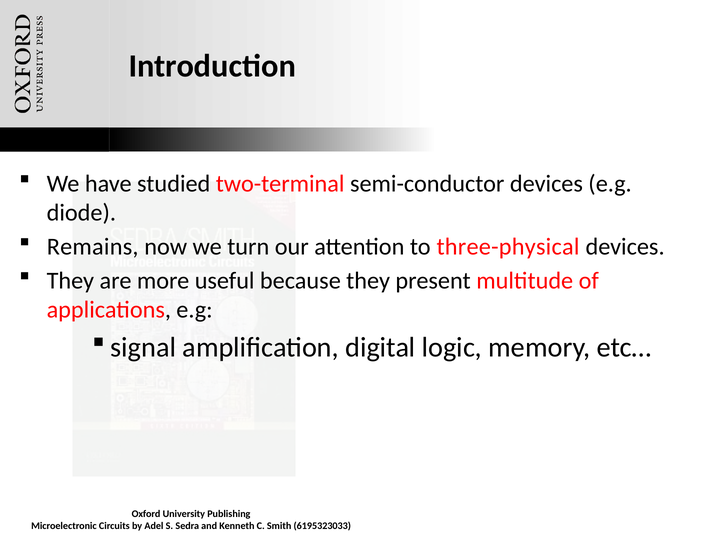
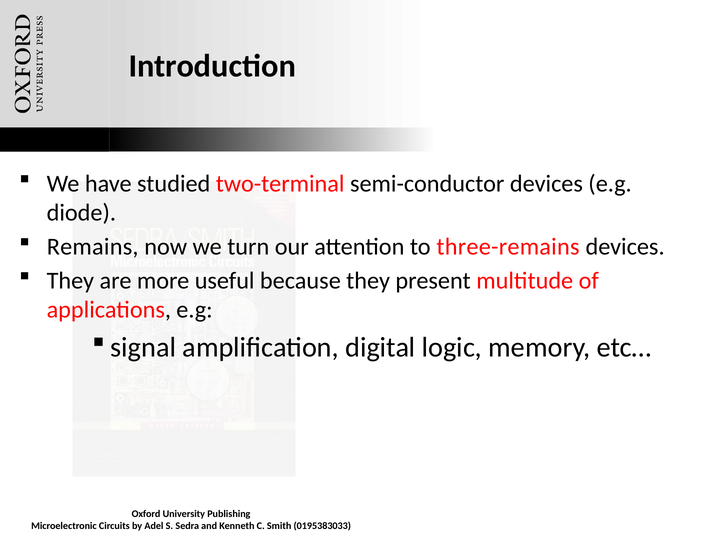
three-physical: three-physical -> three-remains (508, 247)
6195323033: 6195323033 -> 0195383033 (322, 526)
